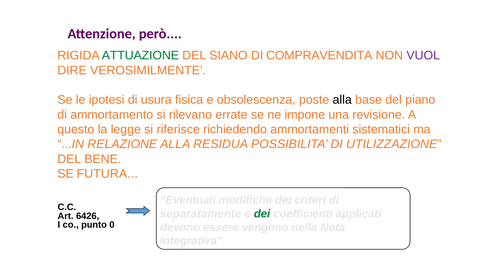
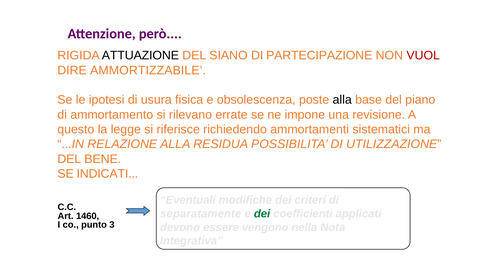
ATTUAZIONE colour: green -> black (140, 56)
COMPRAVENDITA: COMPRAVENDITA -> PARTECIPAZIONE (319, 56)
VUOL colour: purple -> red (423, 56)
VEROSIMILMENTE: VEROSIMILMENTE -> AMMORTIZZABILE (148, 70)
FUTURA: FUTURA -> INDICATI (107, 174)
6426: 6426 -> 1460 (88, 216)
0: 0 -> 3 (112, 225)
